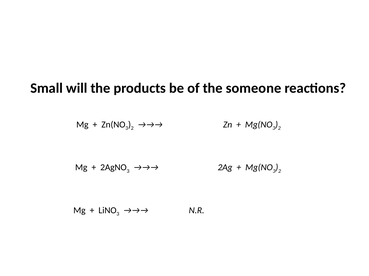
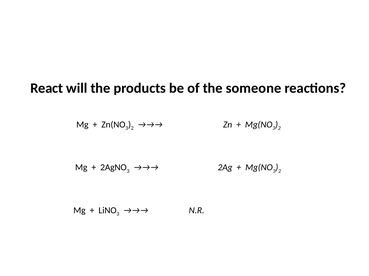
Small: Small -> React (47, 88)
